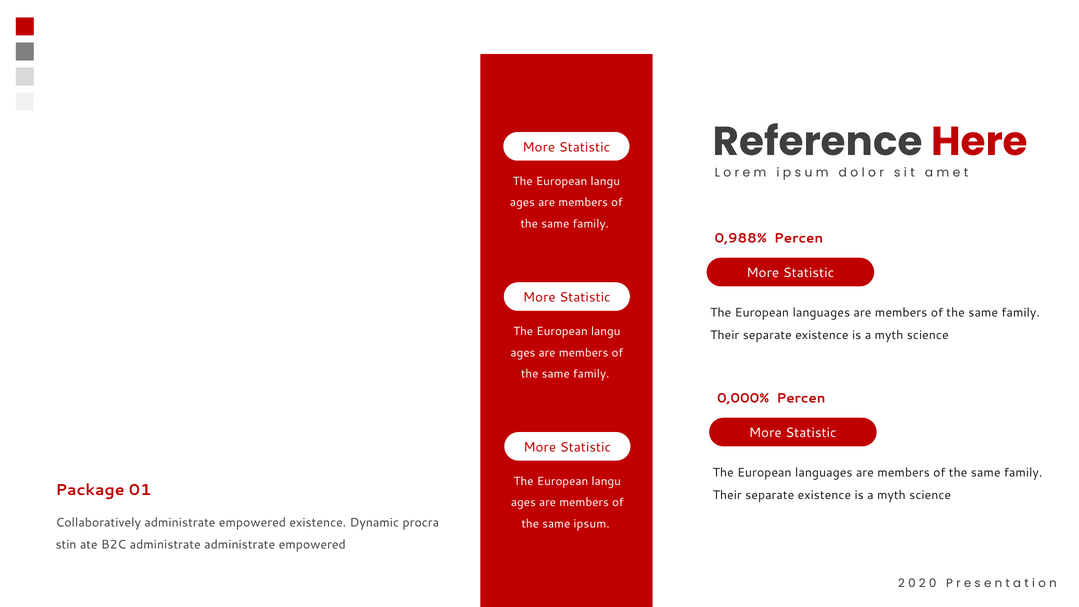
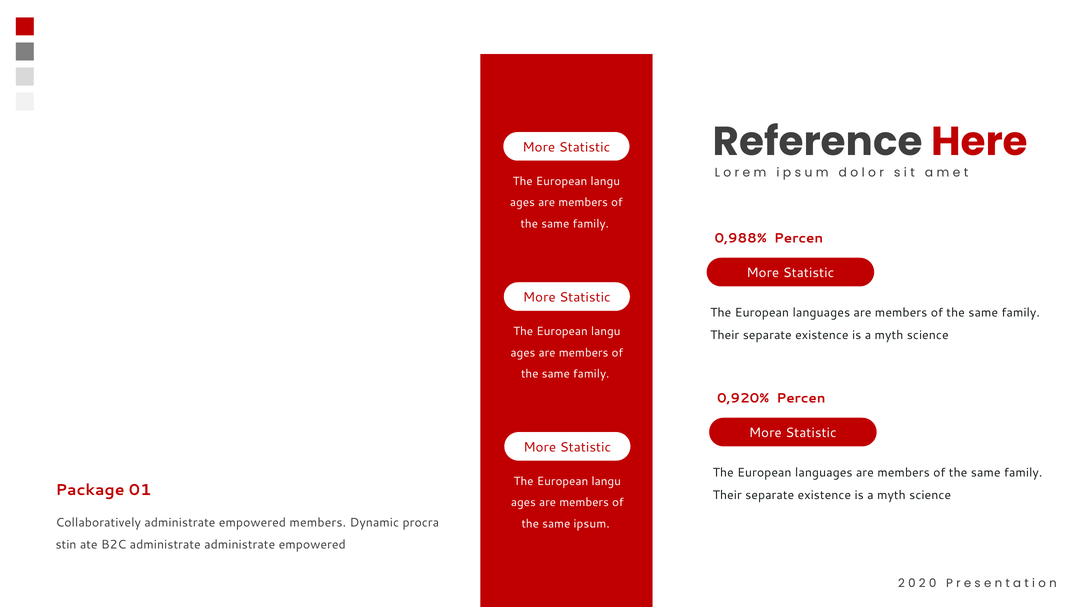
0,000%: 0,000% -> 0,920% (743, 398)
empowered existence: existence -> members (318, 523)
